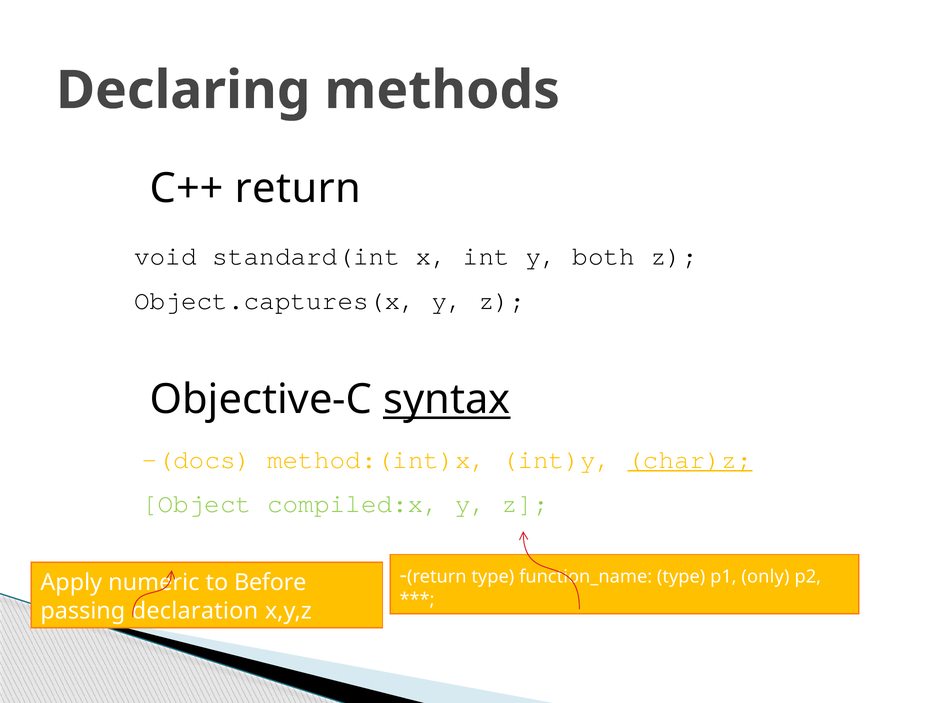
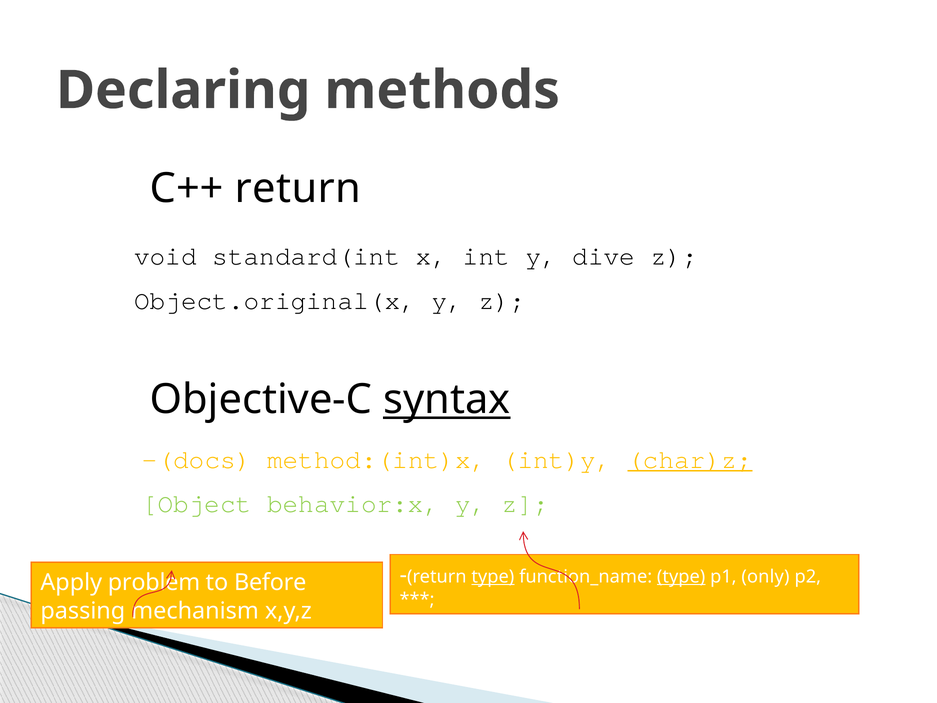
both: both -> dive (604, 256)
Object.captures(x: Object.captures(x -> Object.original(x (275, 301)
compiled:x: compiled:x -> behavior:x (353, 504)
type underline: none -> present (493, 576)
type underline: none -> present (681, 576)
numeric: numeric -> problem (154, 582)
declaration: declaration -> mechanism (195, 611)
